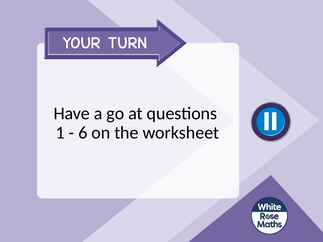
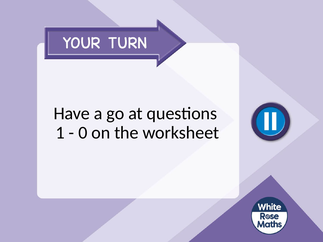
6: 6 -> 0 (83, 133)
